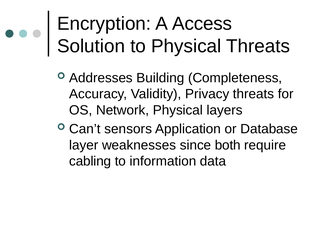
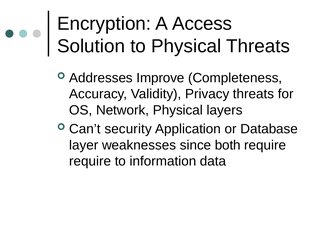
Building: Building -> Improve (160, 78)
sensors: sensors -> security (128, 129)
cabling: cabling -> require (90, 161)
